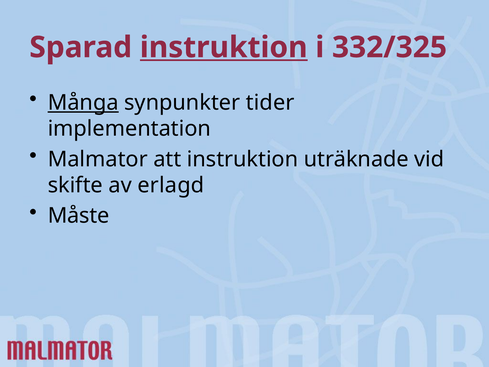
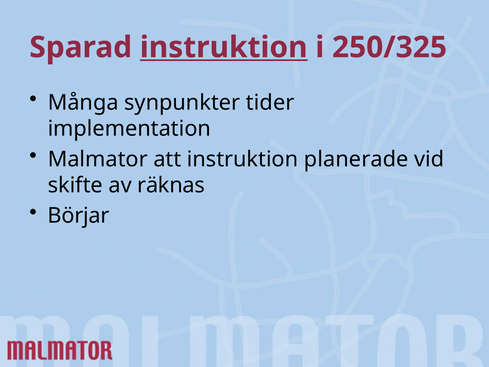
332/325: 332/325 -> 250/325 (389, 47)
Många underline: present -> none (83, 103)
uträknade: uträknade -> planerade (356, 159)
erlagd: erlagd -> räknas (171, 185)
Måste: Måste -> Börjar (79, 216)
